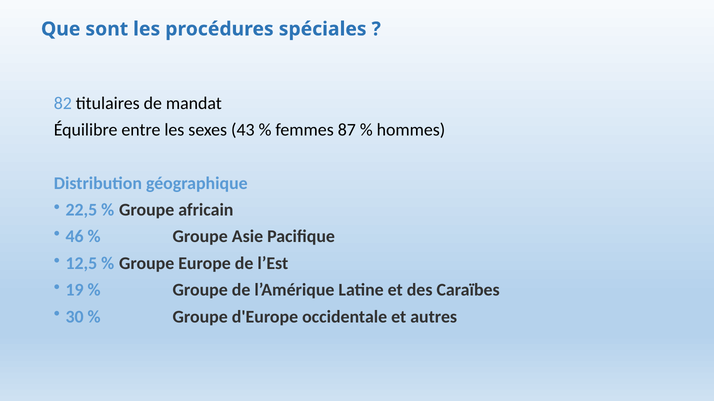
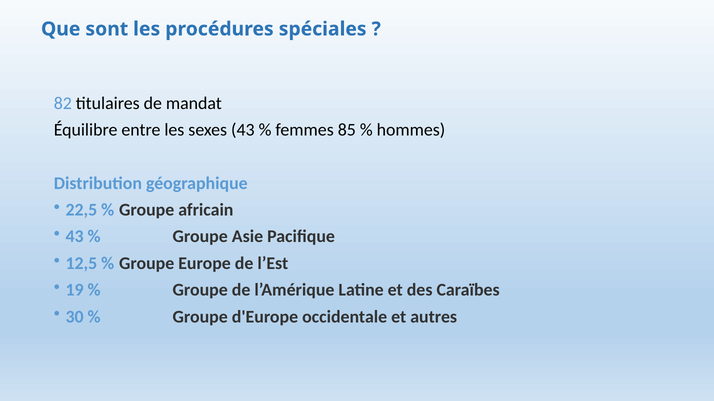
87: 87 -> 85 (347, 130)
46: 46 -> 43 (75, 237)
